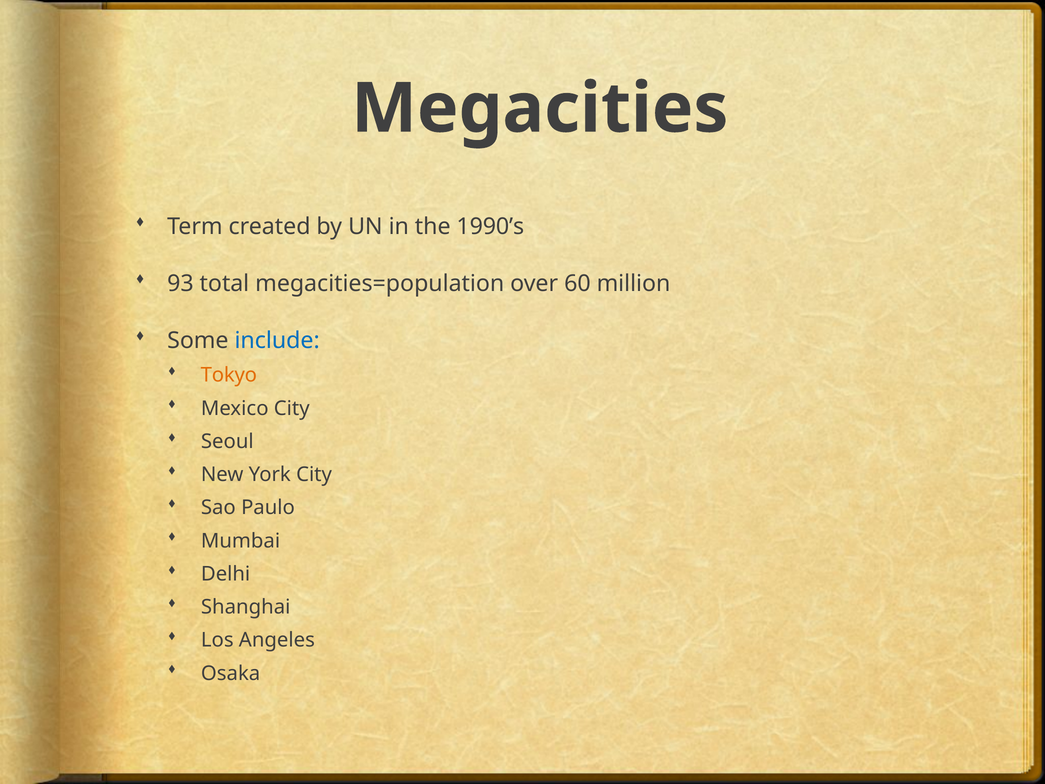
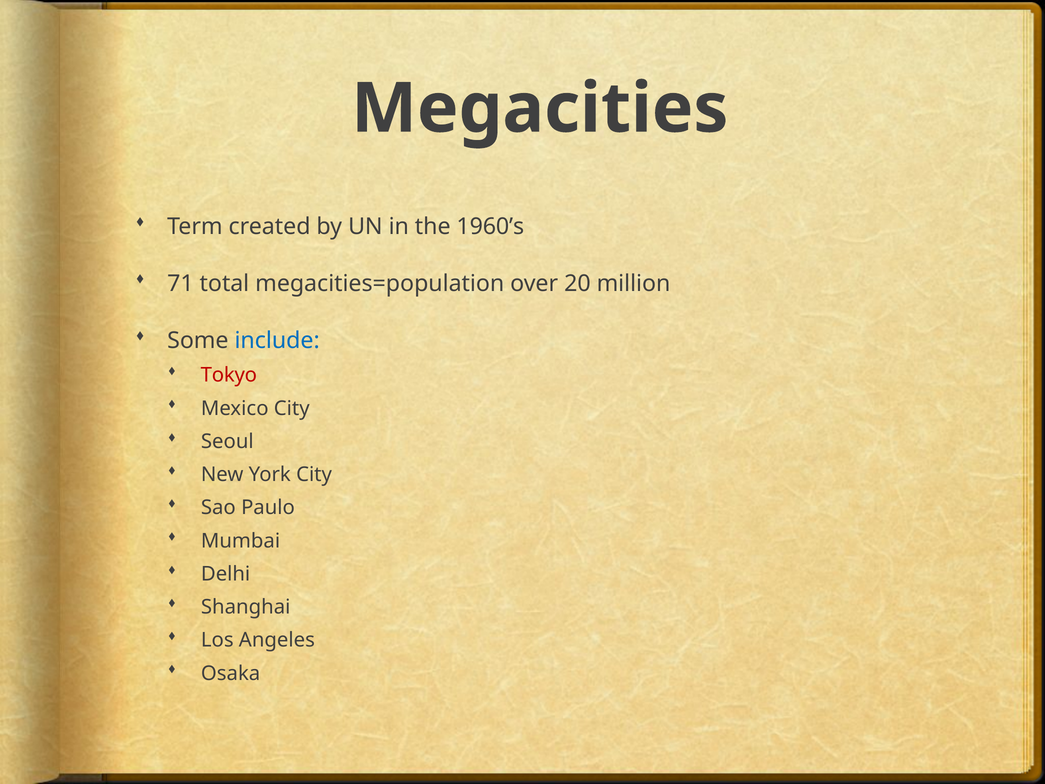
1990’s: 1990’s -> 1960’s (490, 227)
93: 93 -> 71 (180, 284)
60: 60 -> 20 (577, 284)
Tokyo colour: orange -> red (229, 375)
